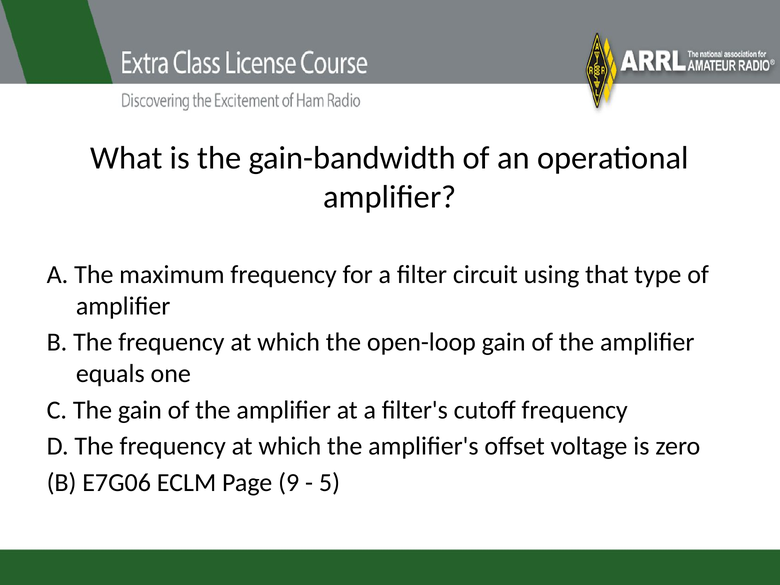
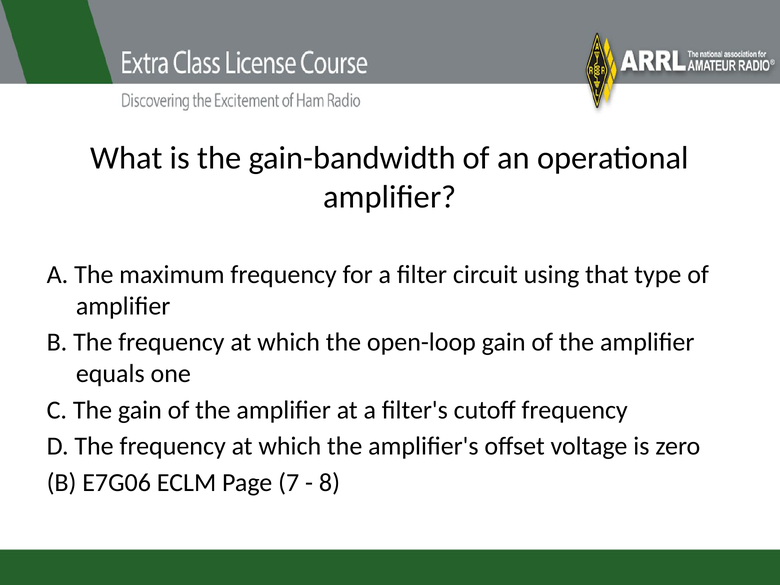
9: 9 -> 7 (289, 483)
5: 5 -> 8 (330, 483)
